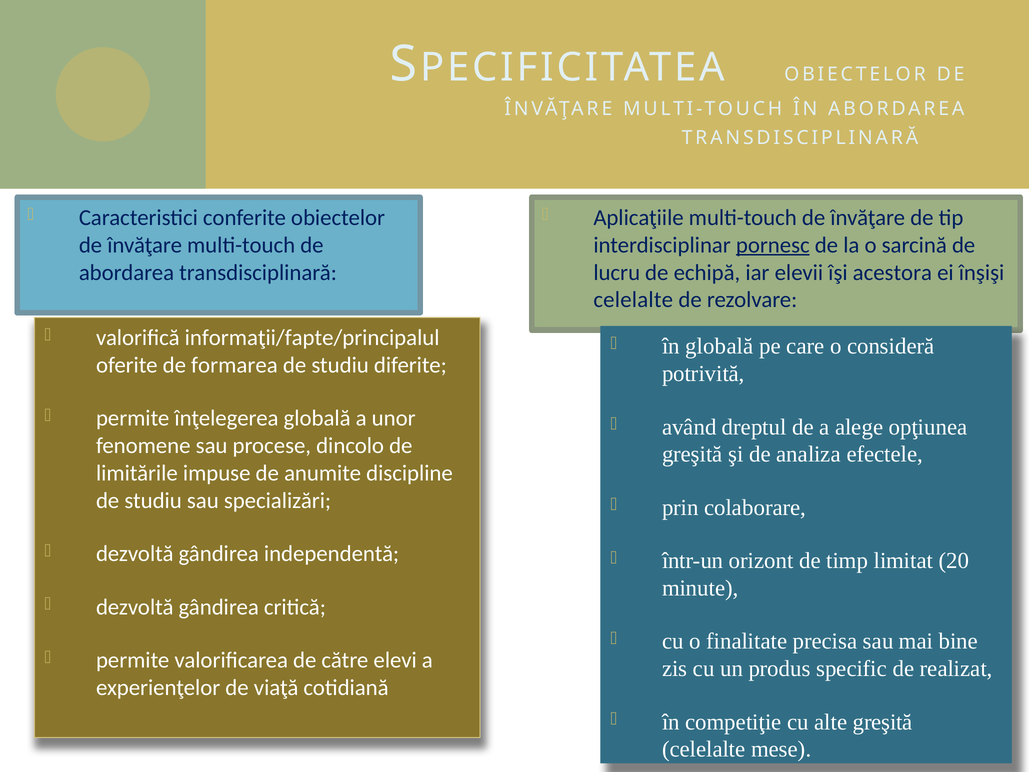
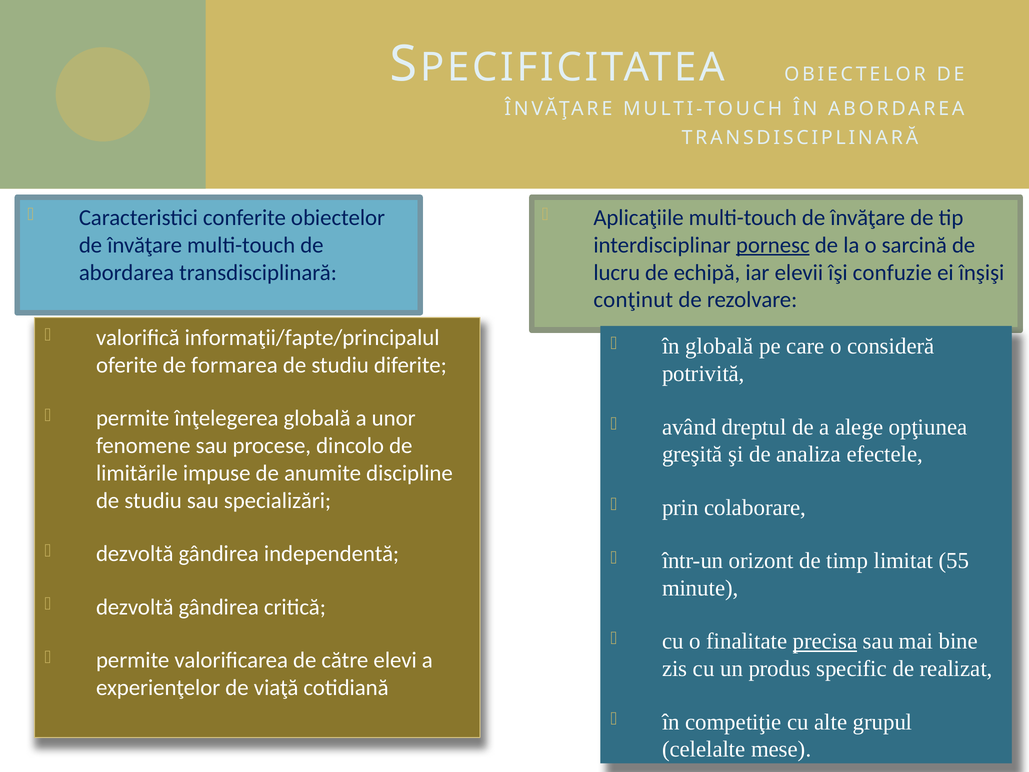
acestora: acestora -> confuzie (892, 272)
celelalte: celelalte -> conţinut (633, 300)
20: 20 -> 55 (954, 561)
precisa underline: none -> present (825, 641)
alte greşită: greşită -> grupul (883, 722)
